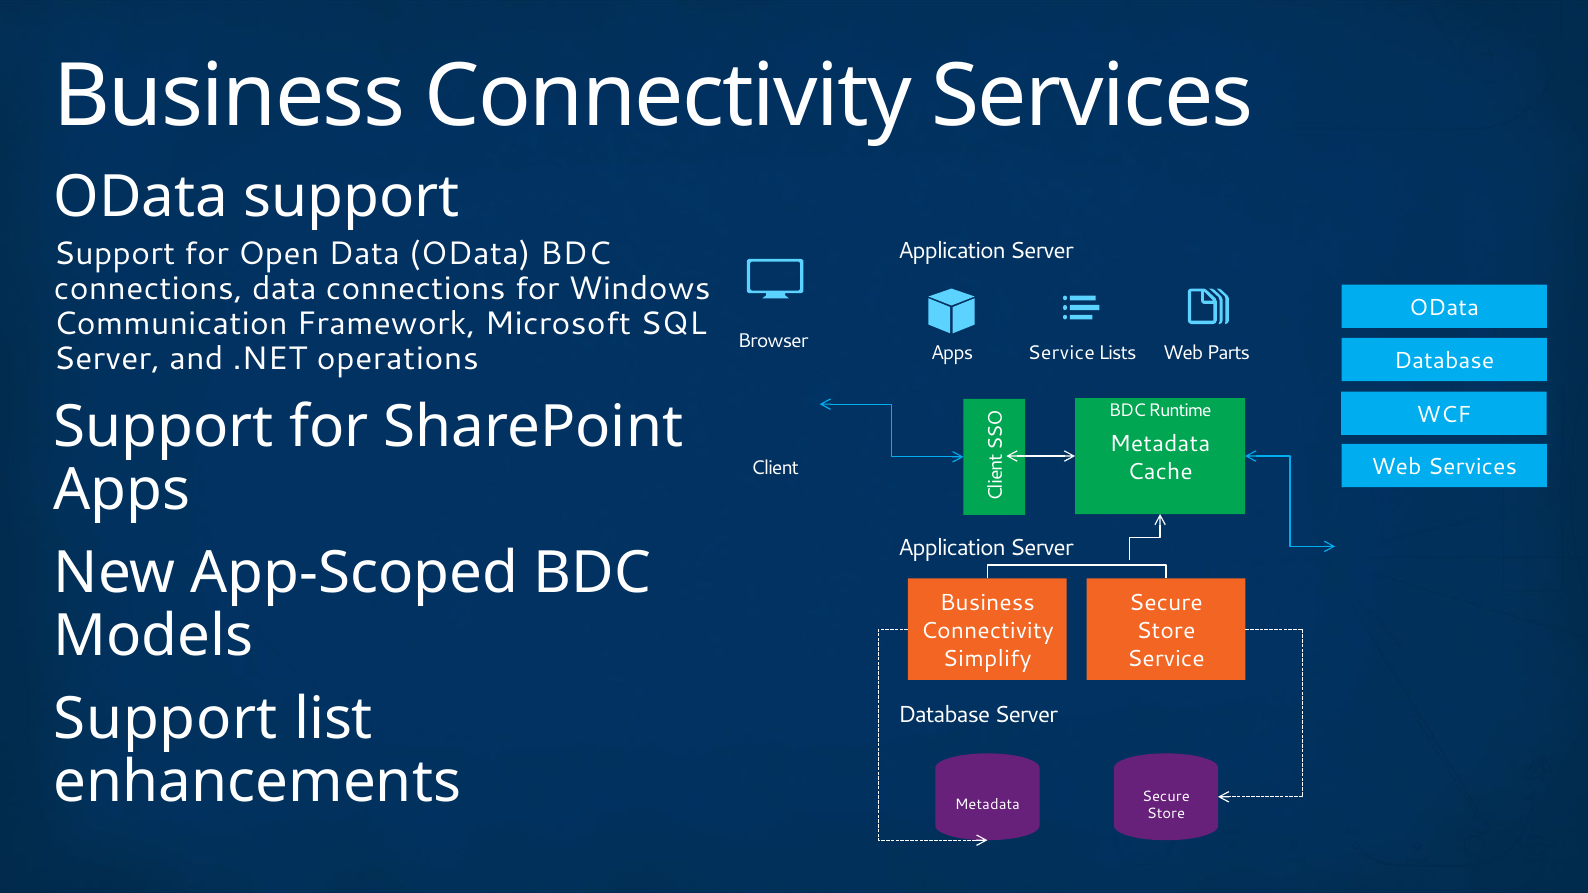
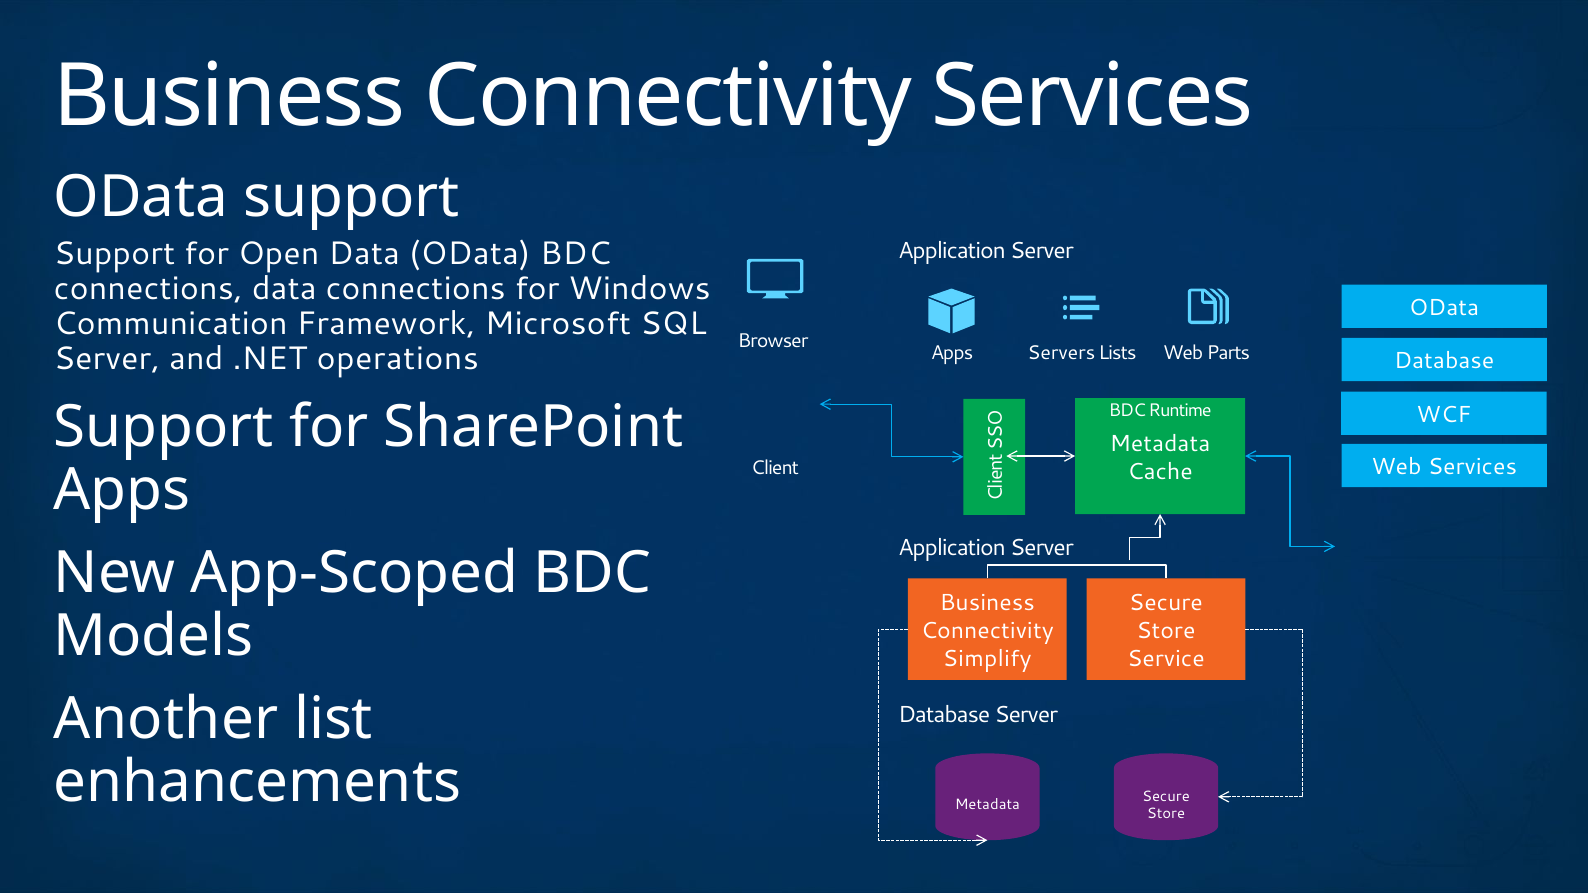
Service: Service -> Servers (1061, 353)
Support: Support -> Another (166, 719)
